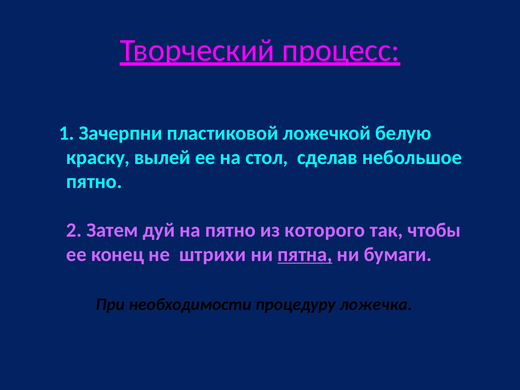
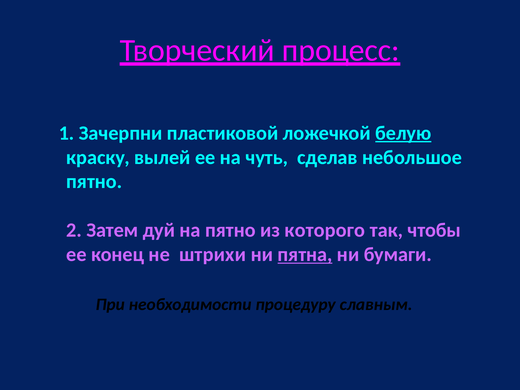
белую underline: none -> present (403, 133)
стол: стол -> чуть (267, 157)
ложечка: ложечка -> славным (376, 305)
